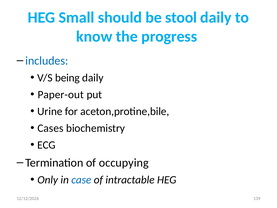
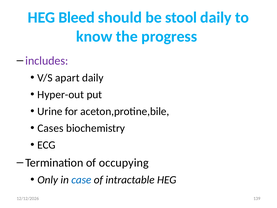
Small: Small -> Bleed (77, 18)
includes colour: blue -> purple (47, 61)
being: being -> apart (67, 78)
Paper-out: Paper-out -> Hyper-out (61, 95)
